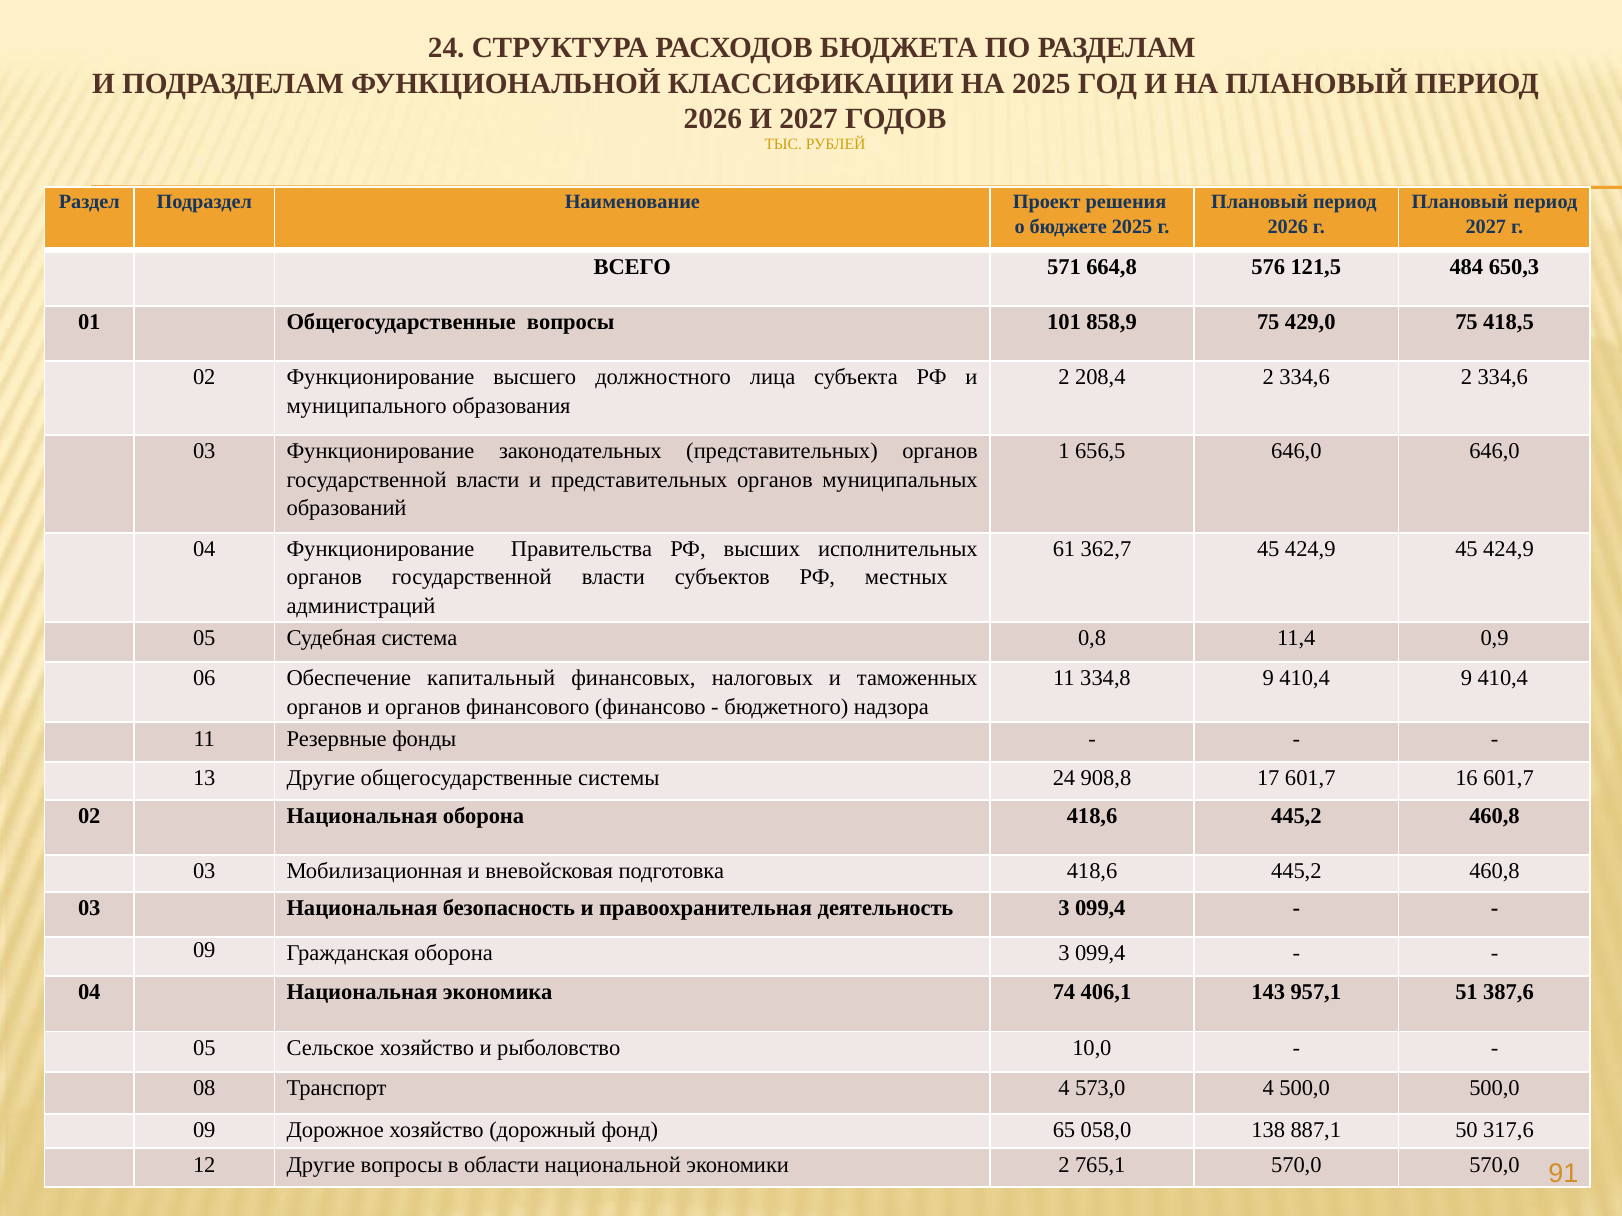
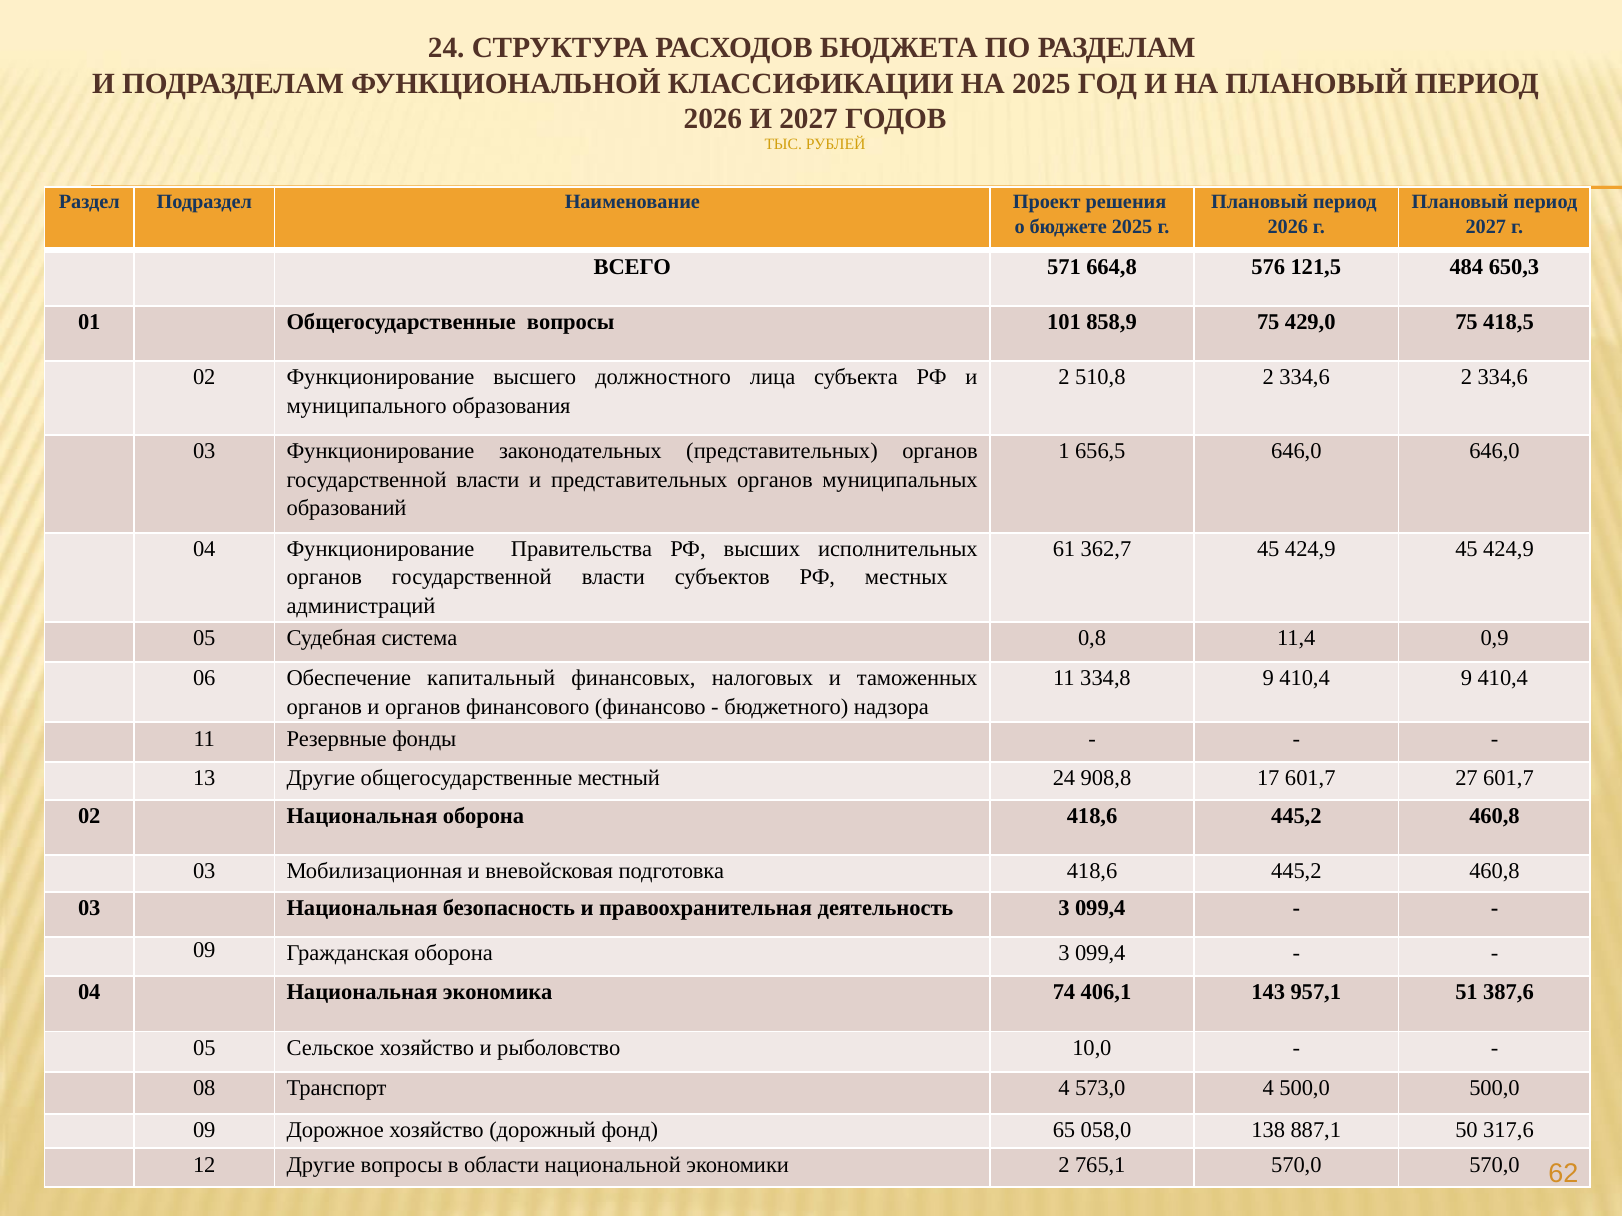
208,4: 208,4 -> 510,8 (1100, 377)
системы: системы -> местный (619, 778)
16: 16 -> 27 (1466, 778)
91: 91 -> 62 (1563, 1174)
